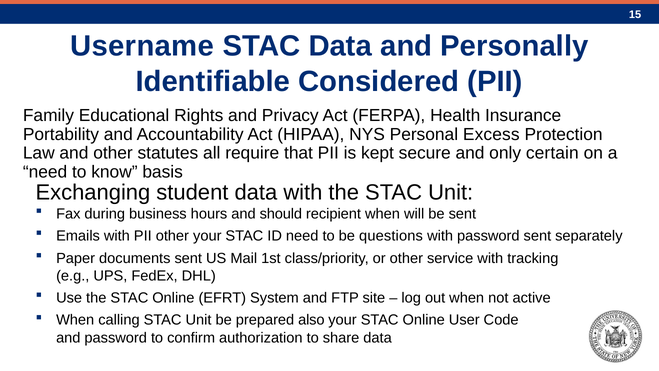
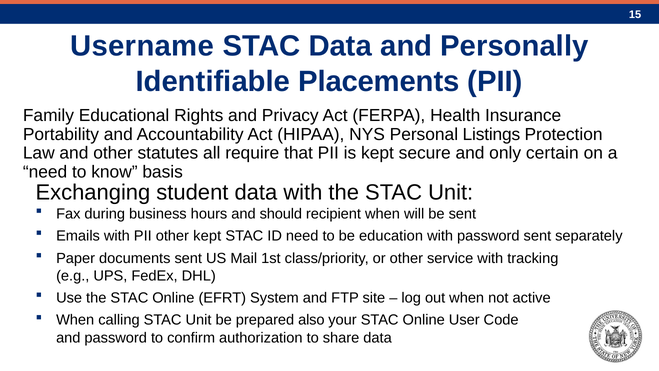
Considered: Considered -> Placements (379, 81)
Excess: Excess -> Listings (491, 134)
other your: your -> kept (207, 236)
questions: questions -> education (391, 236)
